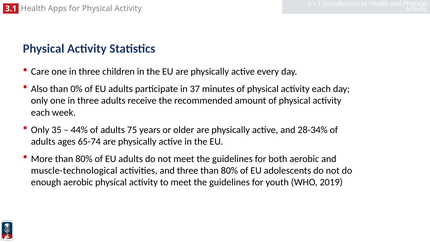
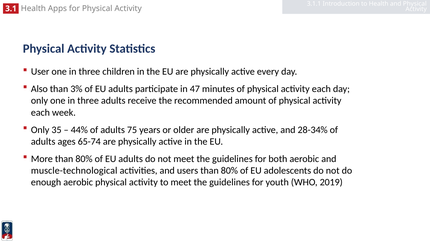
Care: Care -> User (40, 72)
0%: 0% -> 3% (76, 89)
37: 37 -> 47 (195, 89)
and three: three -> users (188, 170)
